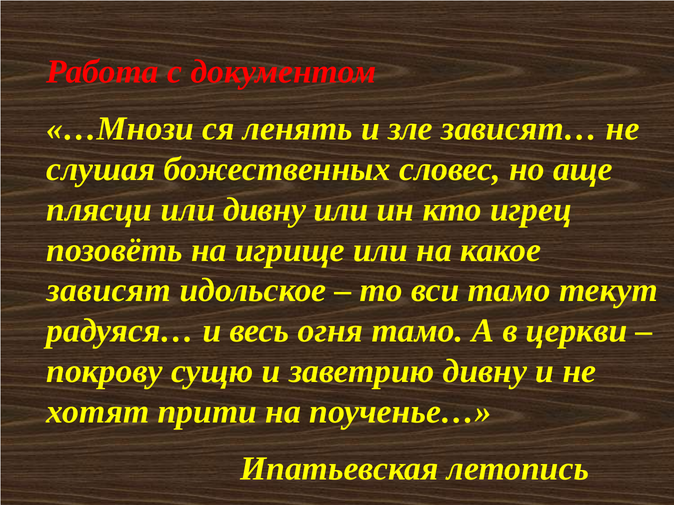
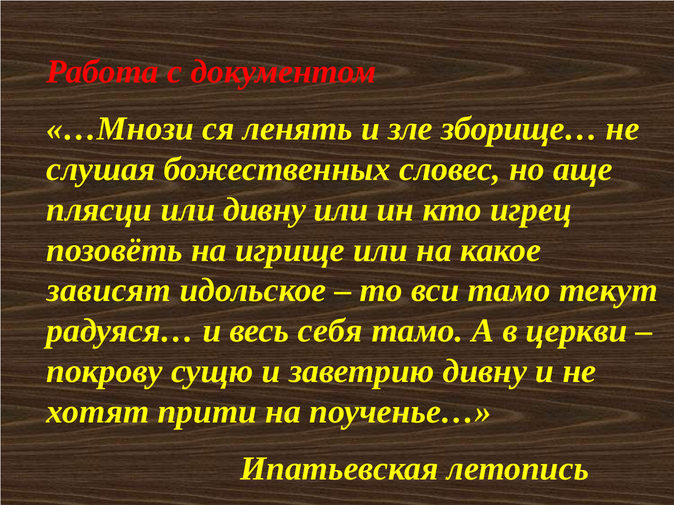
зависят…: зависят… -> зборище… (520, 129)
огня: огня -> себя (330, 331)
